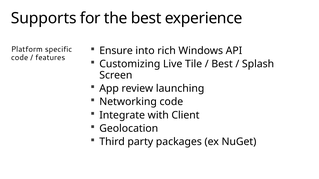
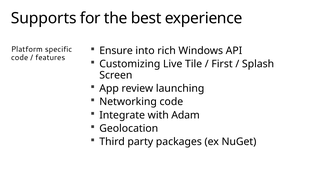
Best: Best -> First (222, 64)
Client: Client -> Adam (186, 115)
